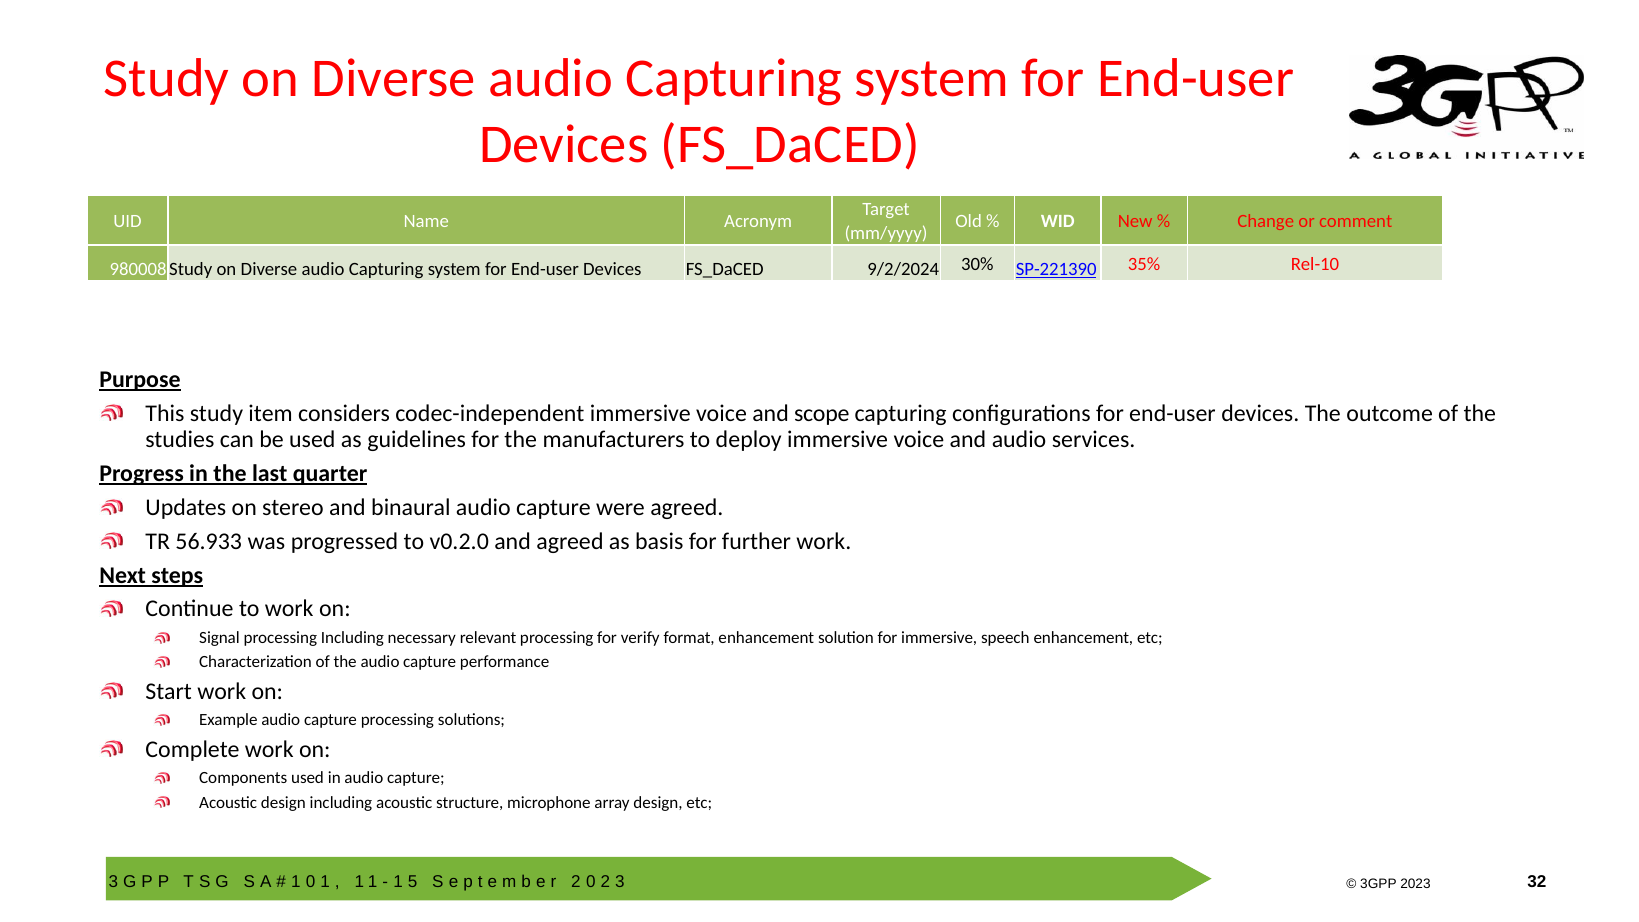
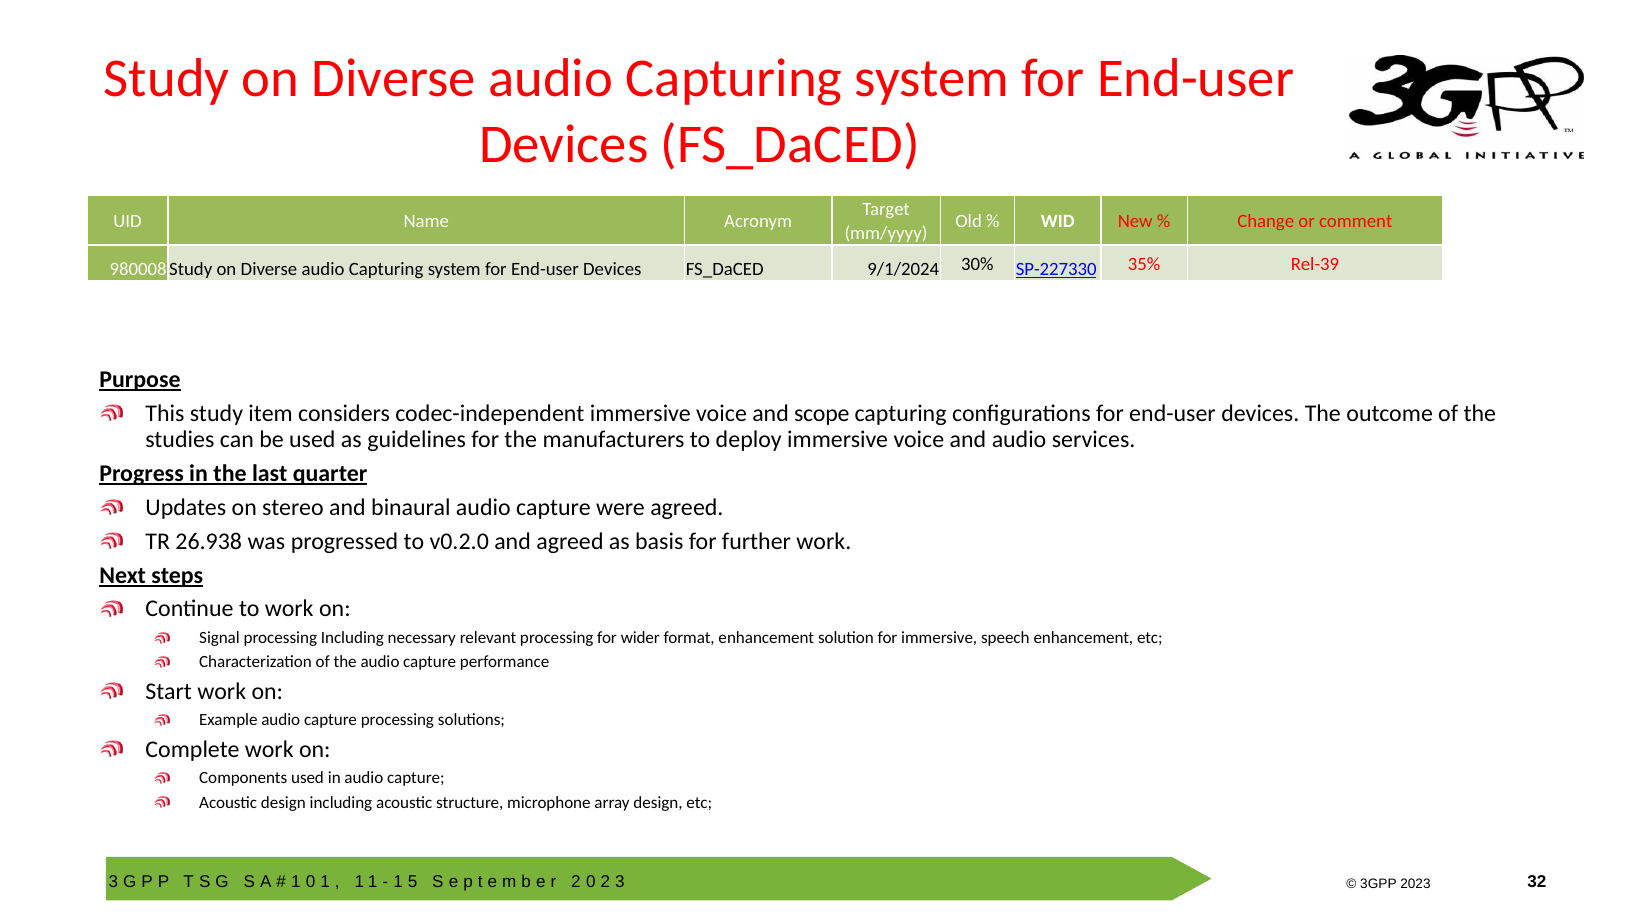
9/2/2024: 9/2/2024 -> 9/1/2024 (903, 269)
SP-221390: SP-221390 -> SP-227330 (1056, 269)
Rel-10: Rel-10 -> Rel-39 (1315, 264)
56.933: 56.933 -> 26.938 (209, 541)
verify: verify -> wider (640, 638)
